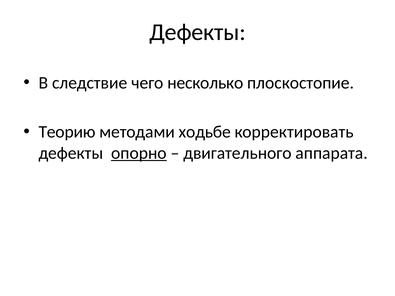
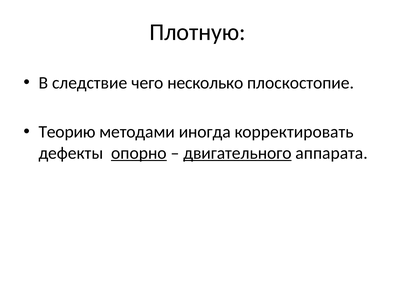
Дефекты: Дефекты -> Плотную (198, 32)
ходьбе: ходьбе -> иногда (205, 132)
двигательного underline: none -> present (237, 153)
